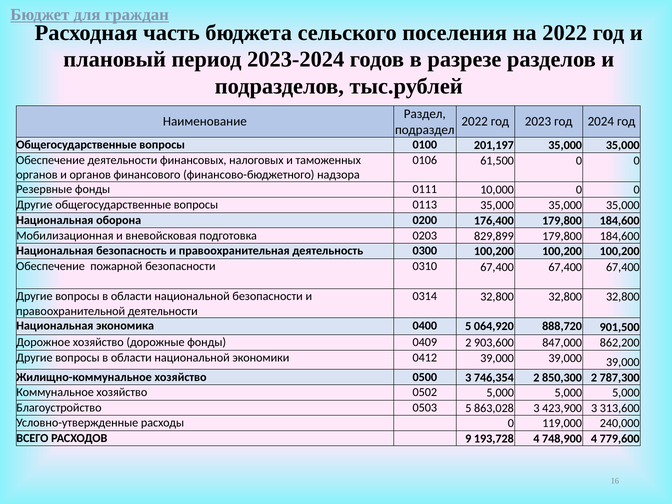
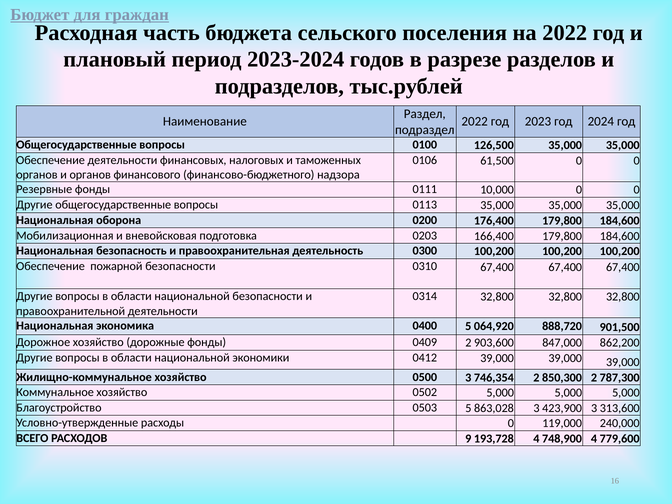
201,197: 201,197 -> 126,500 (494, 145)
829,899: 829,899 -> 166,400 (494, 236)
